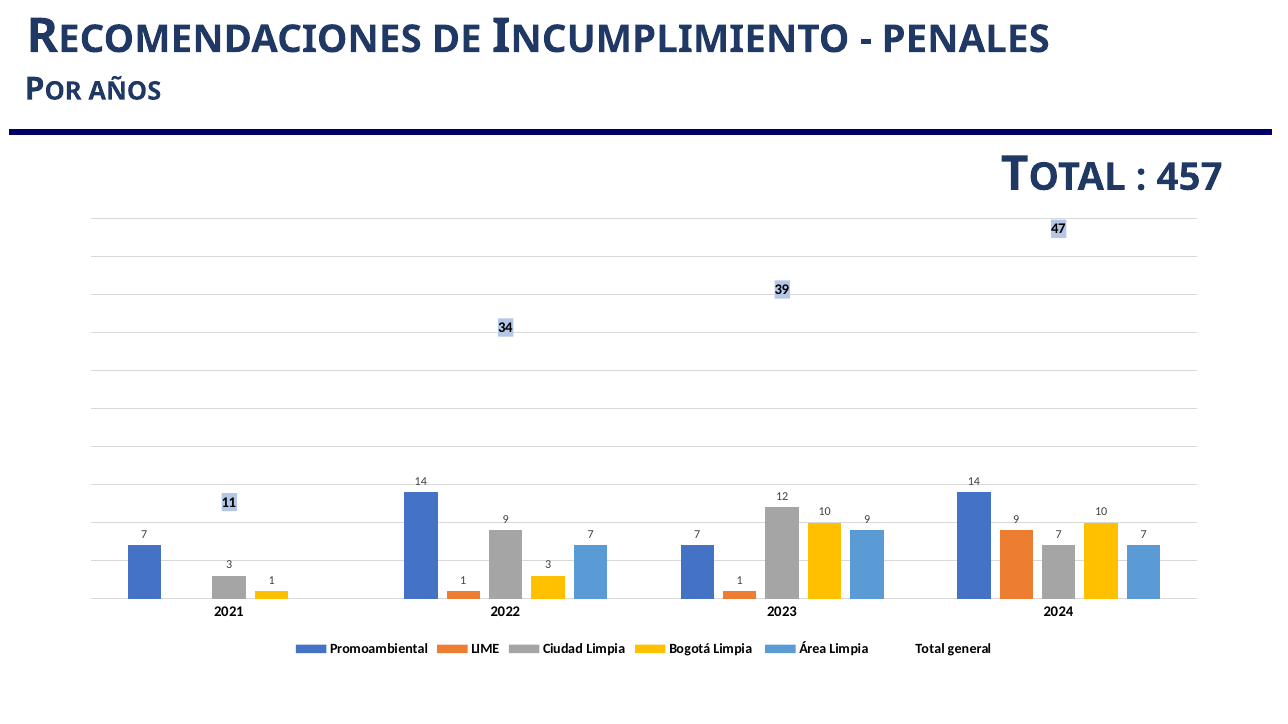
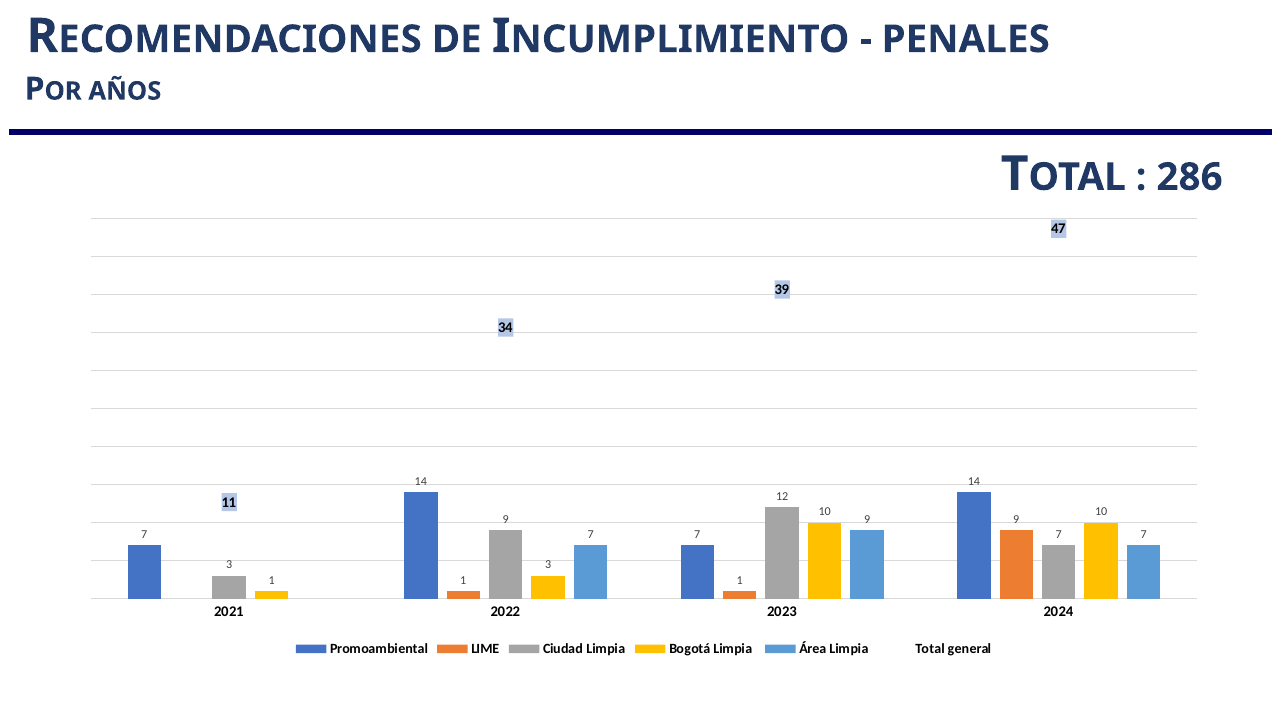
457: 457 -> 286 (1190, 177)
